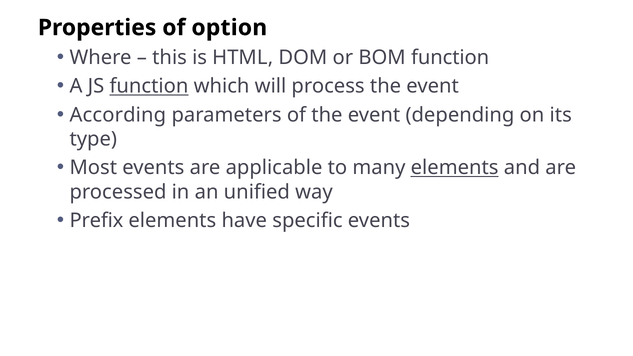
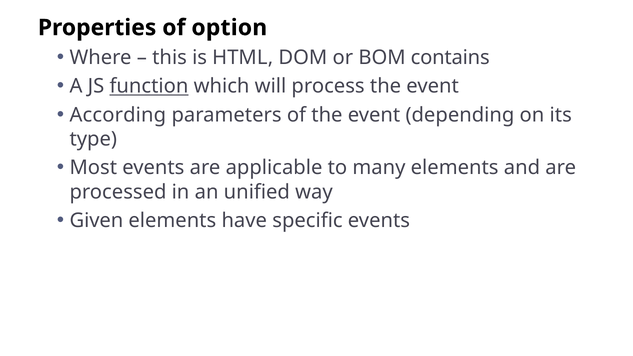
BOM function: function -> contains (450, 58)
elements underline: present -> none (455, 168)
Prefix: Prefix -> Given (96, 221)
